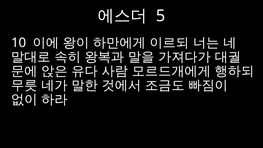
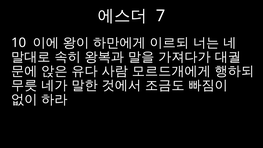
5: 5 -> 7 (161, 16)
